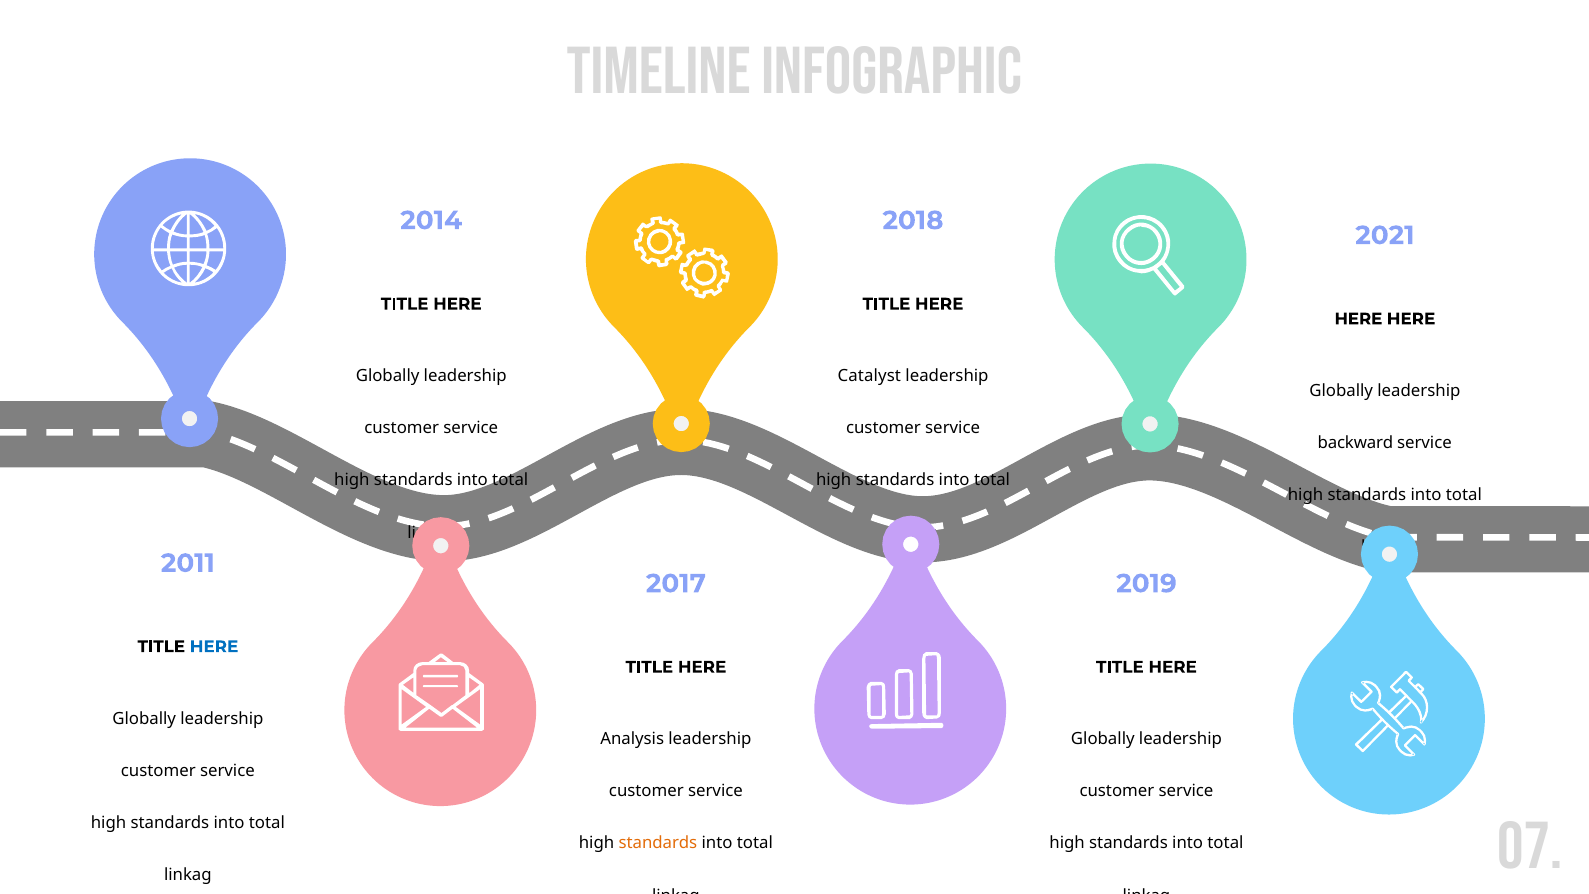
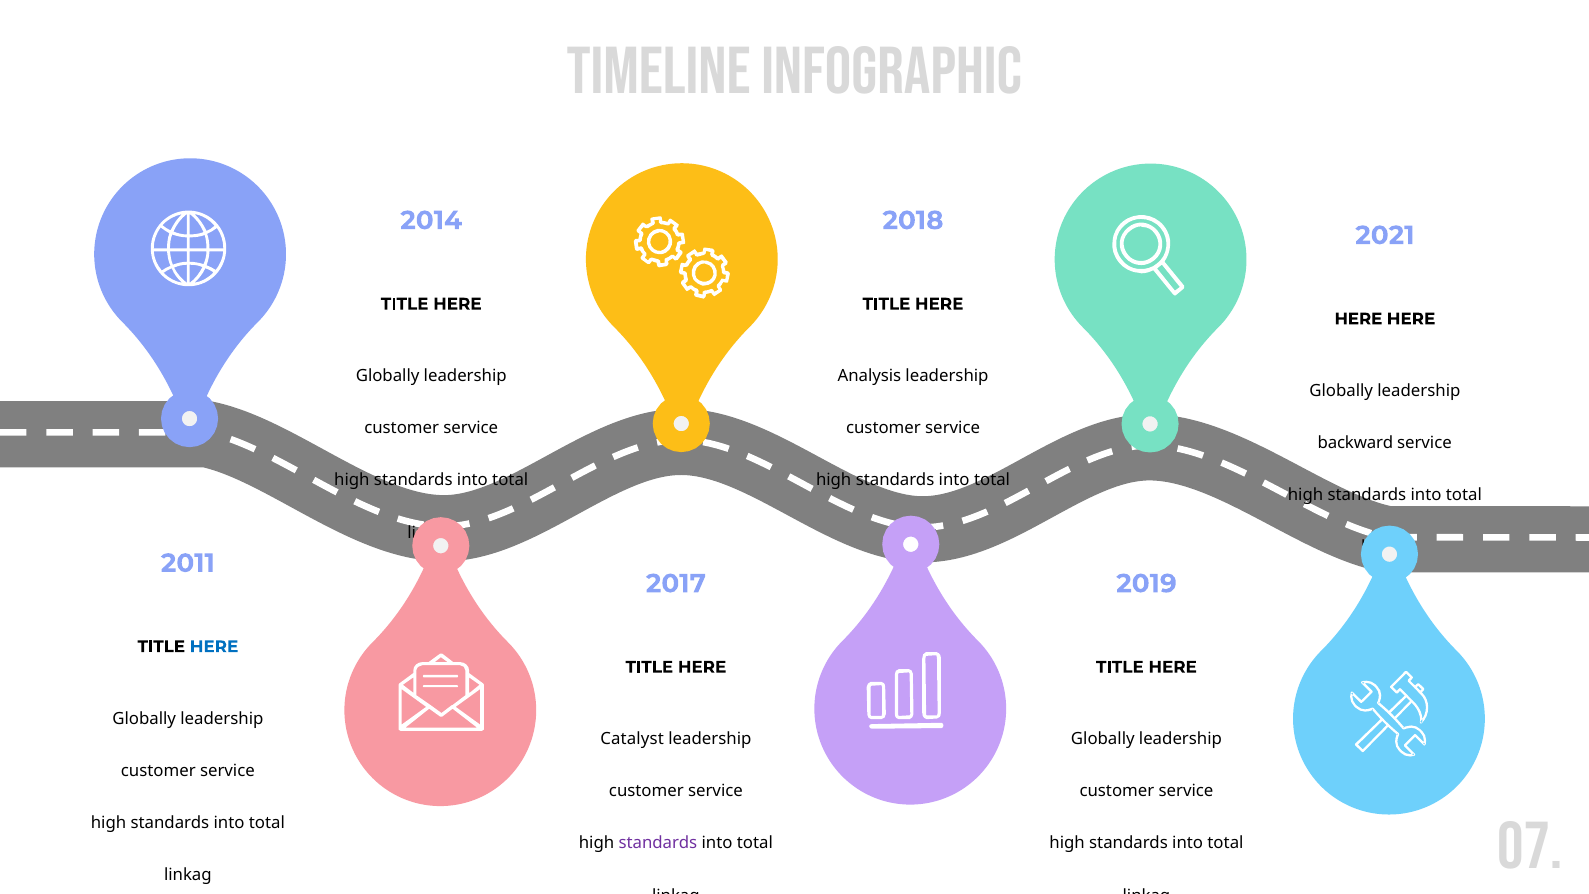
Catalyst: Catalyst -> Analysis (869, 376)
Analysis: Analysis -> Catalyst (632, 739)
standards colour: orange -> purple (658, 843)
